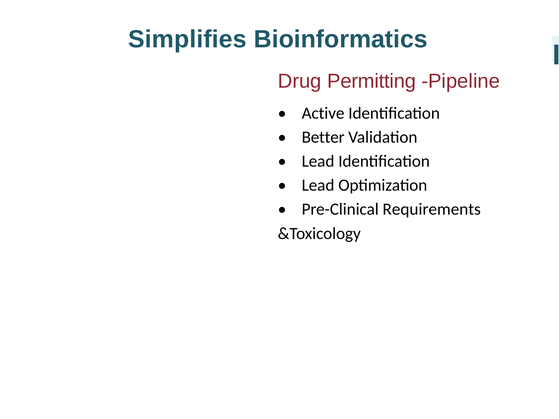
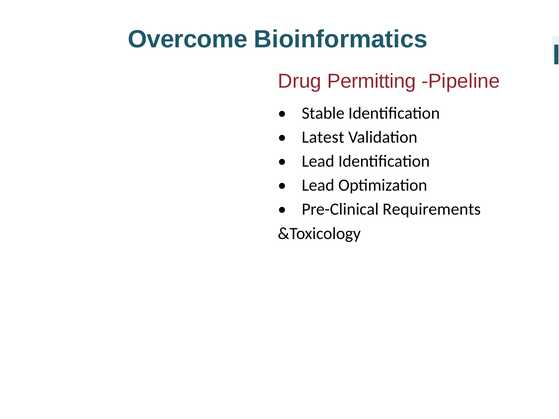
Simplifies: Simplifies -> Overcome (188, 39)
Active: Active -> Stable (323, 113)
Better: Better -> Latest (323, 137)
